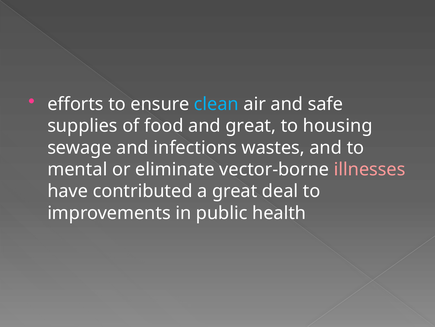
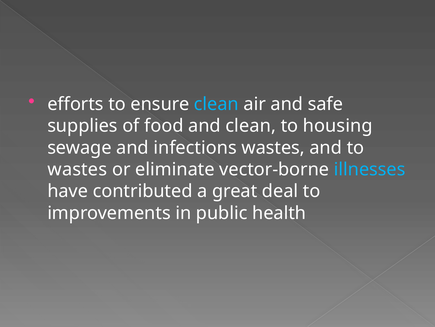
and great: great -> clean (251, 126)
mental: mental -> wastes (77, 169)
illnesses colour: pink -> light blue (370, 169)
